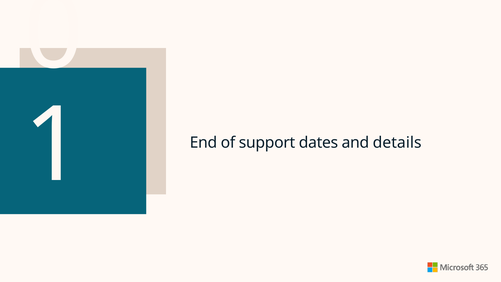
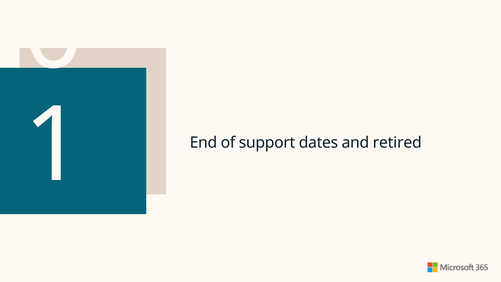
details: details -> retired (397, 143)
